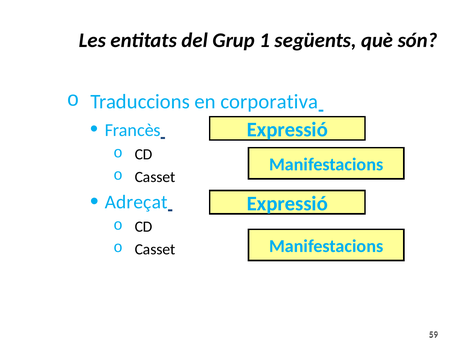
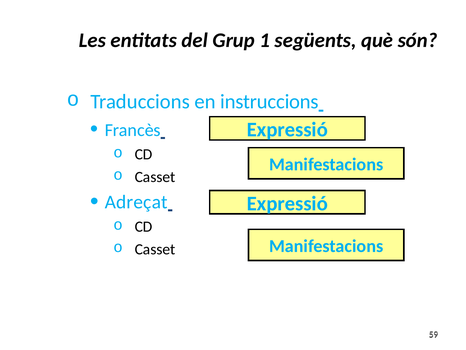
corporativa: corporativa -> instruccions (269, 102)
